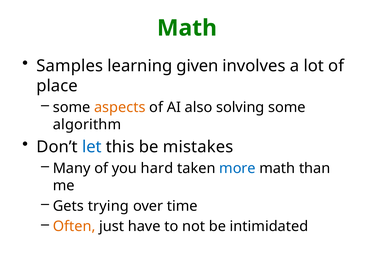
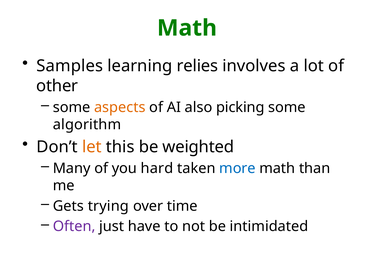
given: given -> relies (197, 66)
place: place -> other (57, 86)
solving: solving -> picking (240, 107)
let colour: blue -> orange (92, 147)
mistakes: mistakes -> weighted (198, 147)
Often colour: orange -> purple (74, 227)
